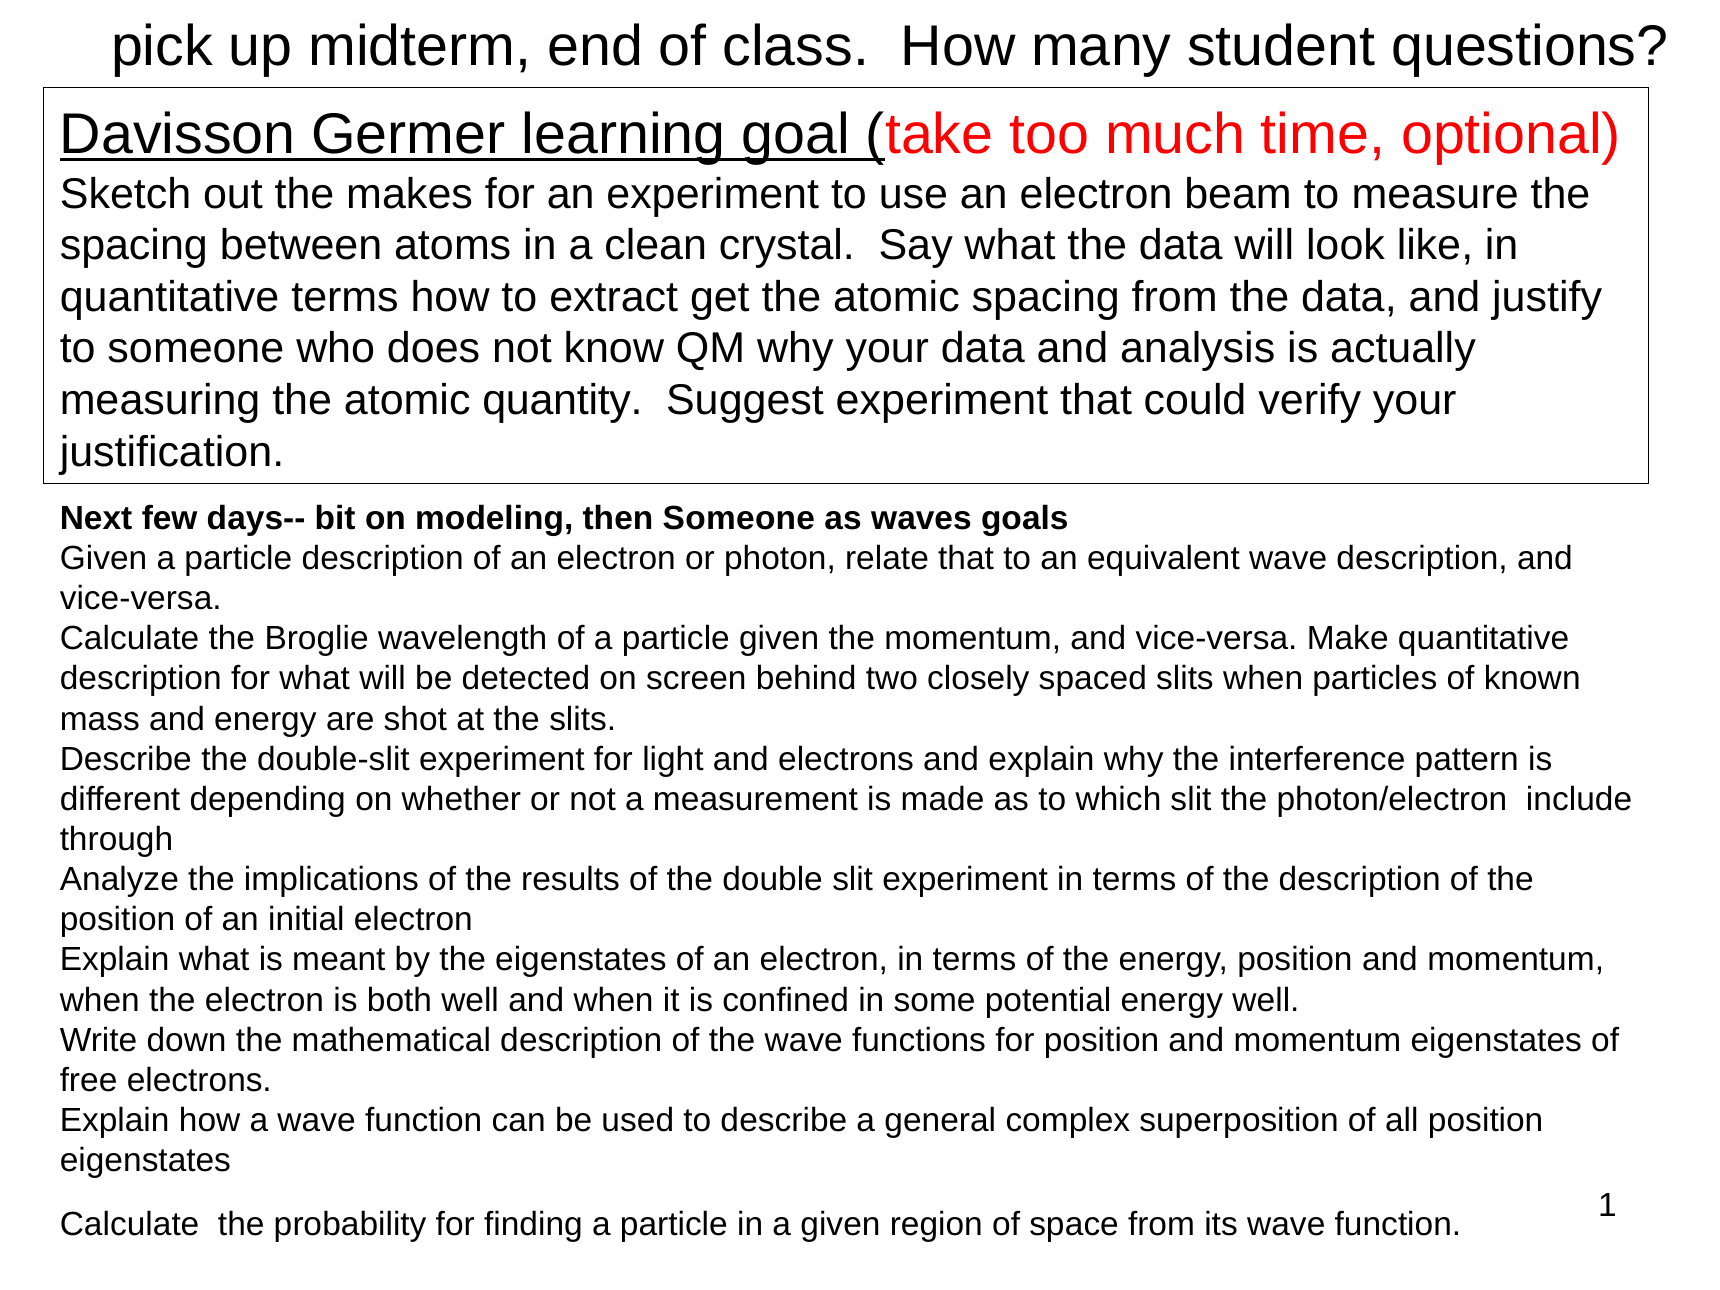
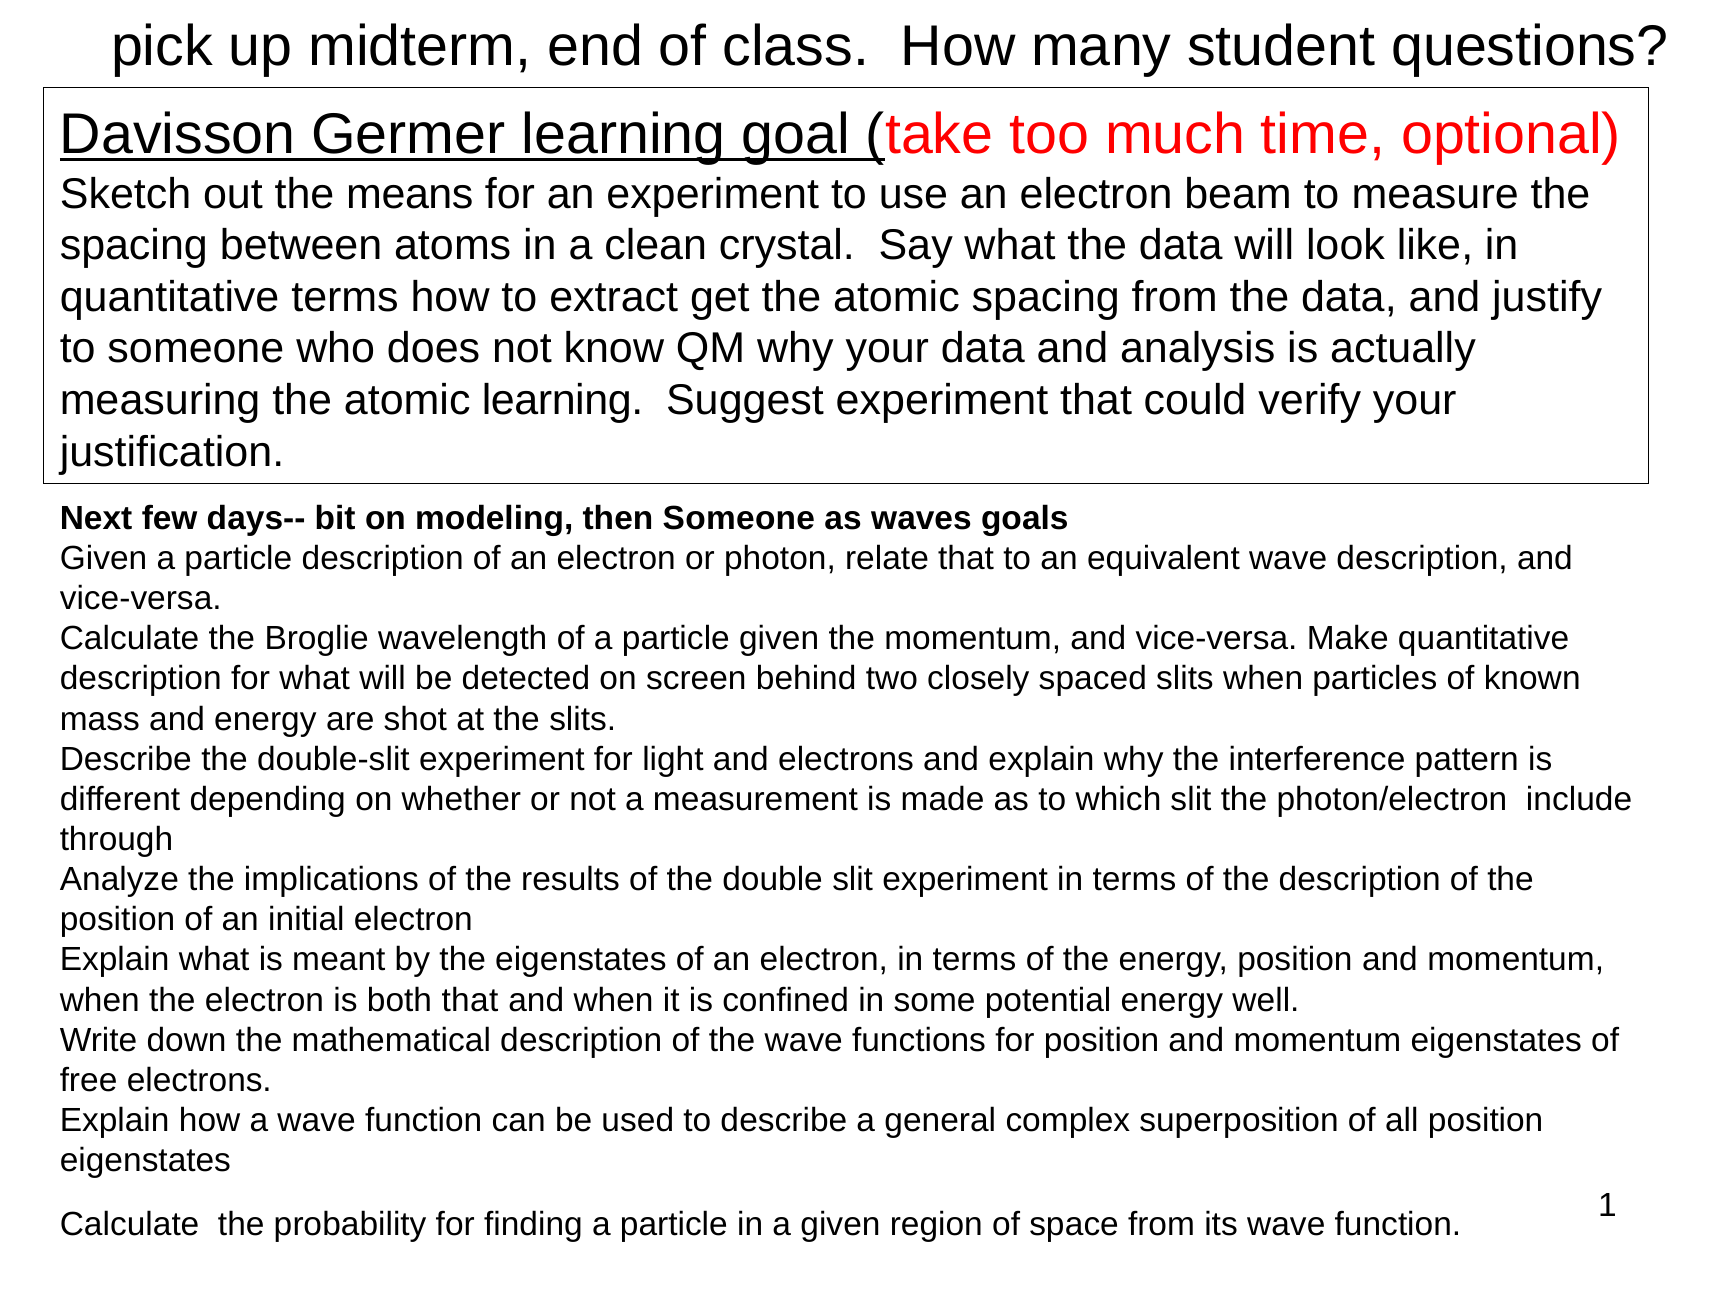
makes: makes -> means (410, 194)
atomic quantity: quantity -> learning (563, 400)
both well: well -> that (470, 1000)
